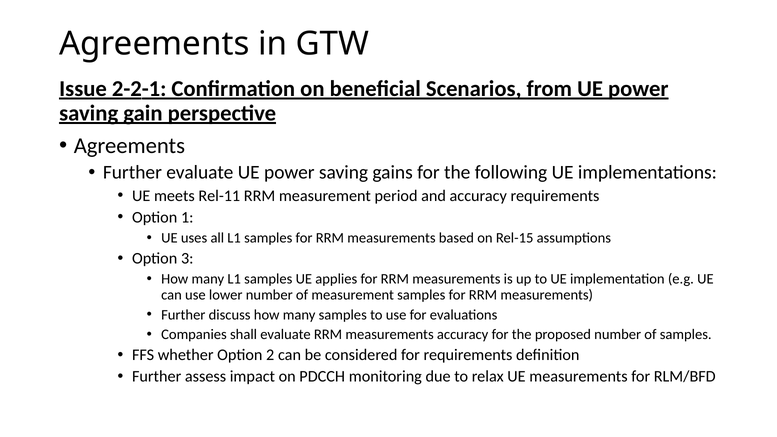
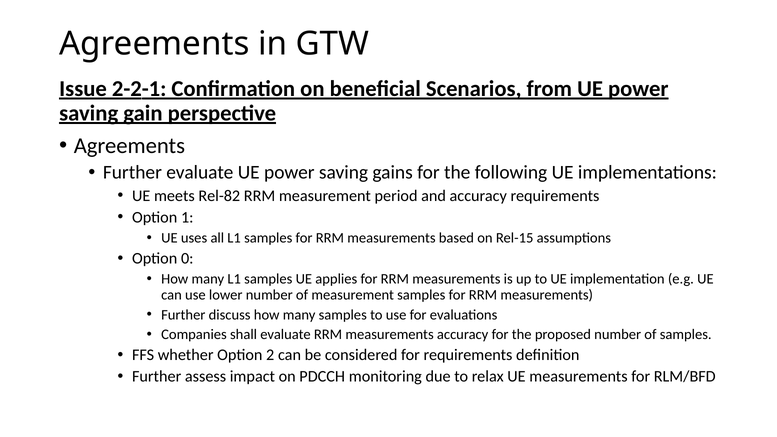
Rel-11: Rel-11 -> Rel-82 (219, 196)
3: 3 -> 0 (187, 259)
